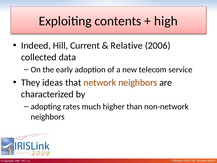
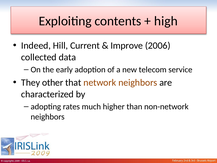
Relative: Relative -> Improve (127, 46)
ideas: ideas -> other (53, 82)
